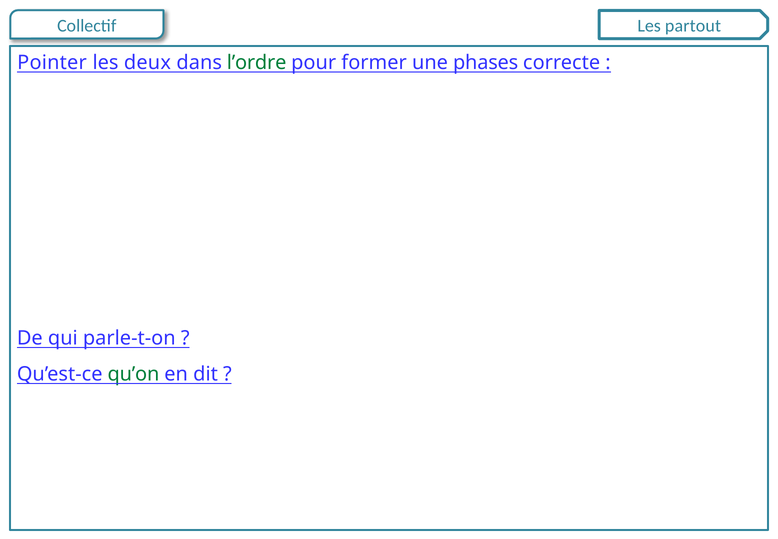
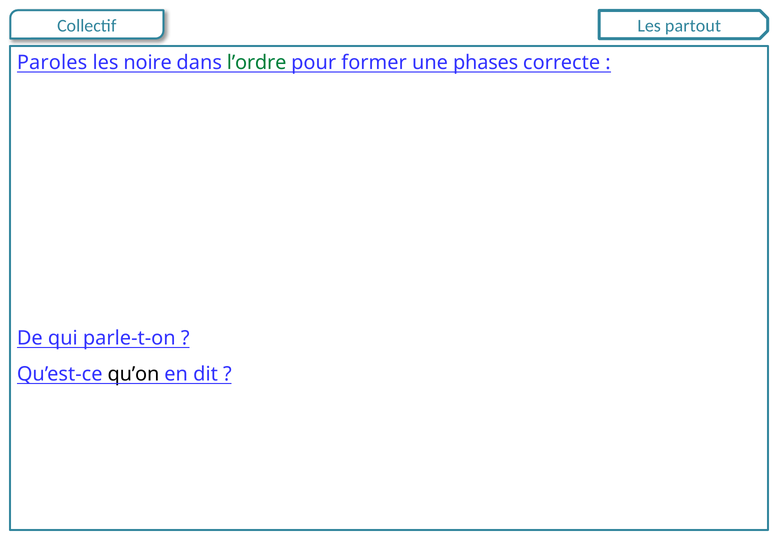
Pointer: Pointer -> Paroles (52, 63)
deux: deux -> noire (148, 63)
qu’on colour: green -> black (133, 374)
